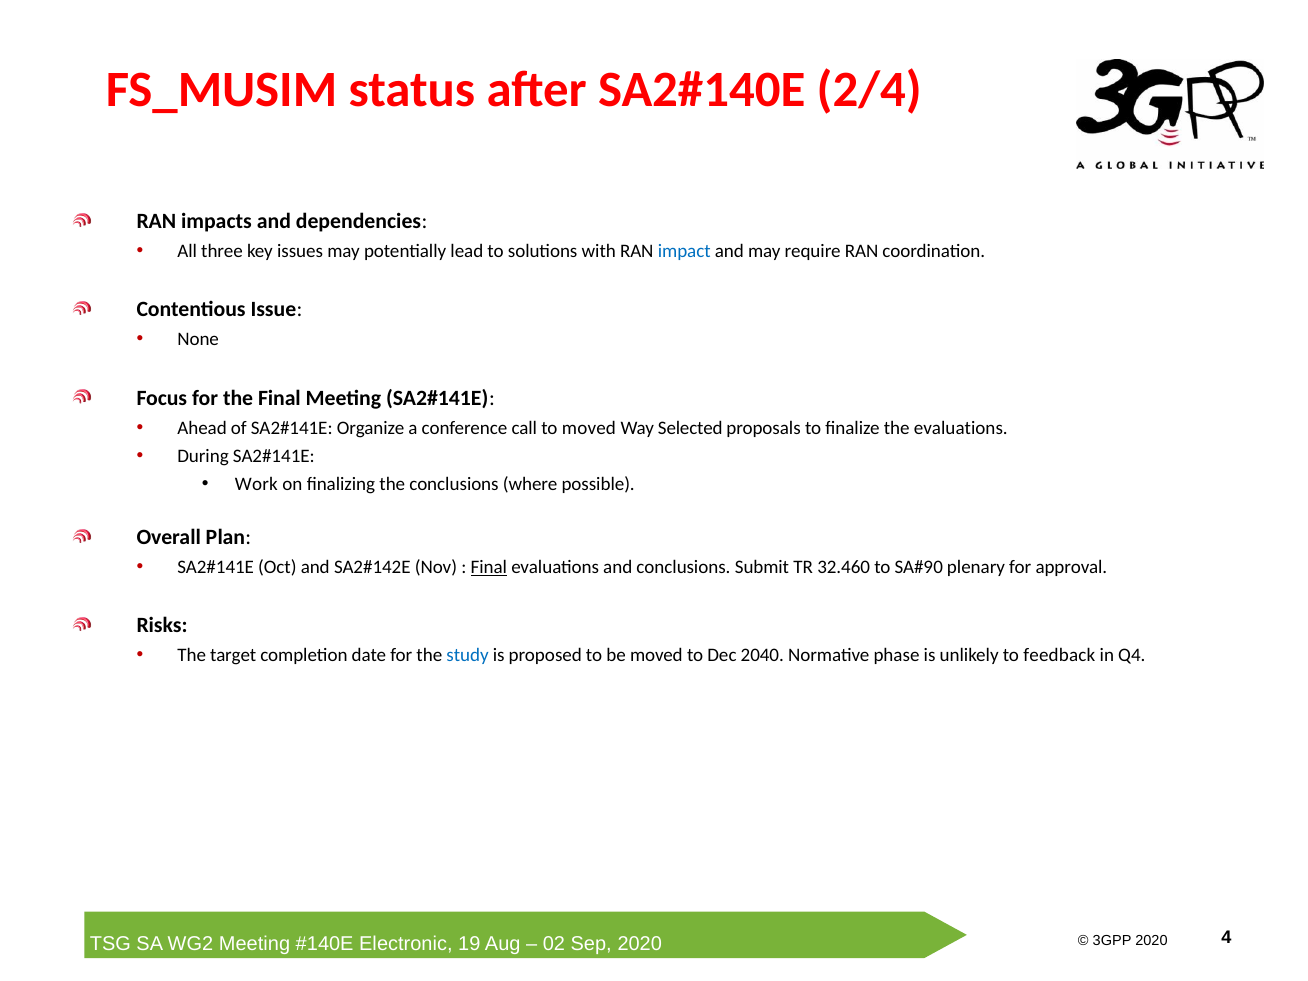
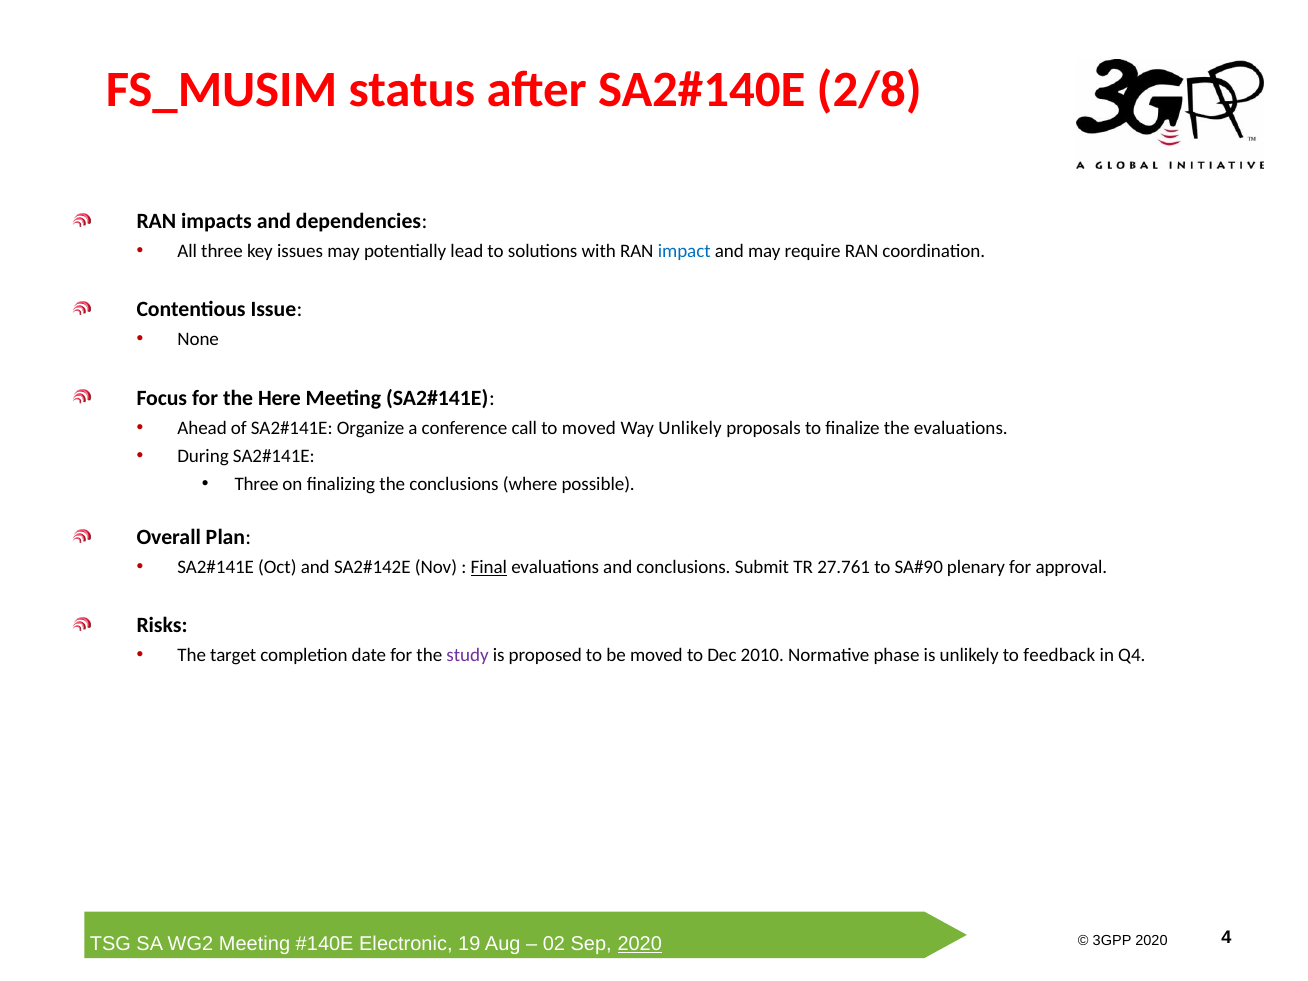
2/4: 2/4 -> 2/8 (869, 90)
the Final: Final -> Here (279, 398)
Way Selected: Selected -> Unlikely (690, 428)
Work: Work -> Three (257, 484)
32.460: 32.460 -> 27.761 (844, 567)
study colour: blue -> purple (468, 656)
2040: 2040 -> 2010 (762, 656)
2020 underline: none -> present (640, 944)
